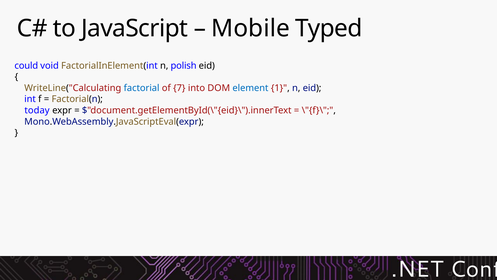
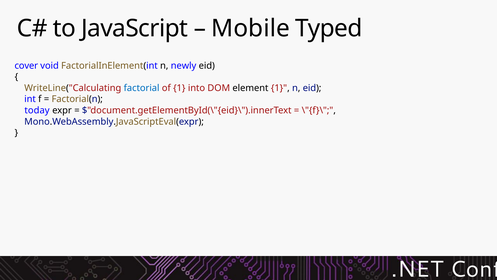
could: could -> cover (26, 66)
polish: polish -> newly (184, 66)
of 7: 7 -> 1 (179, 88)
element colour: blue -> black (250, 88)
